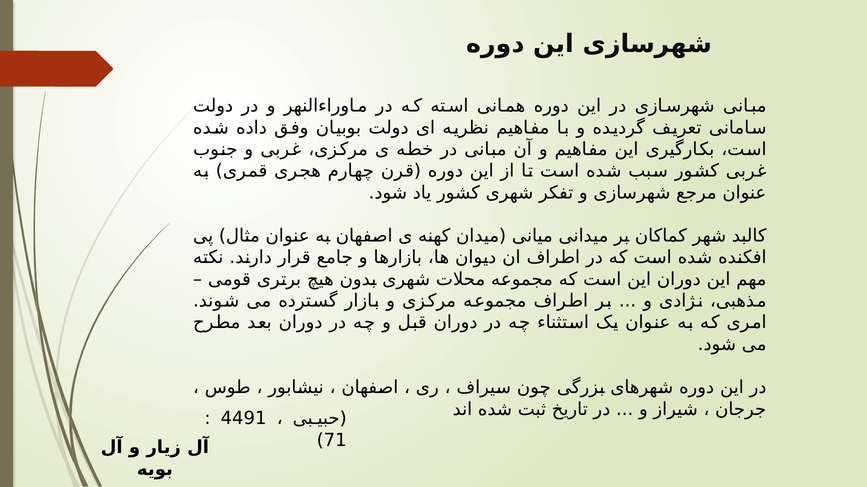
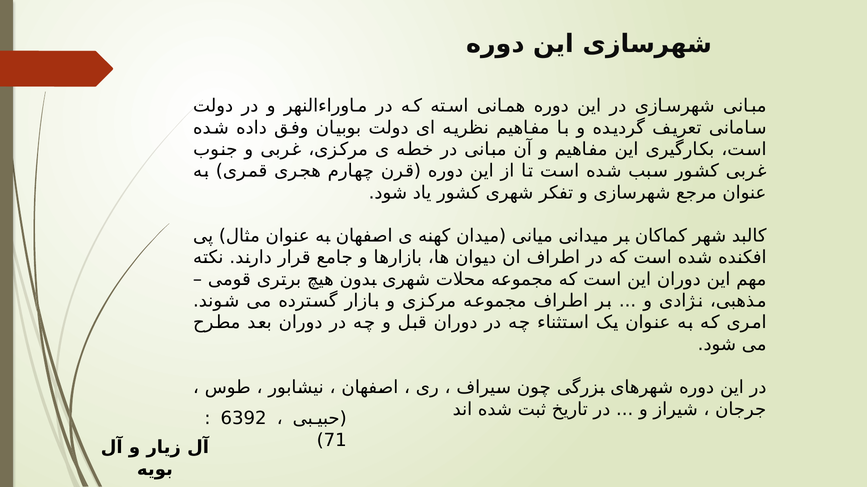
4491: 4491 -> 6392 (244, 419)
